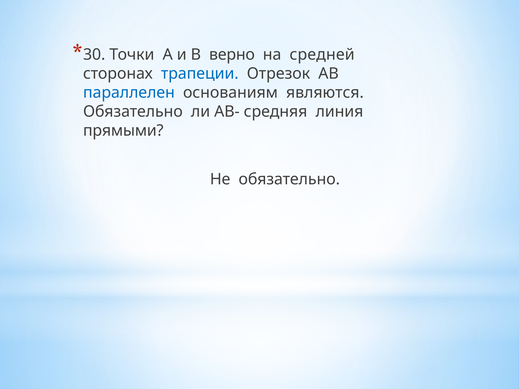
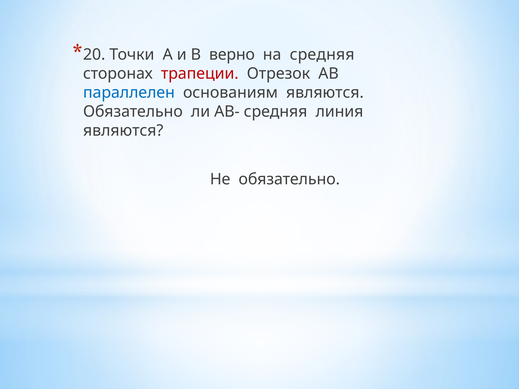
30: 30 -> 20 (94, 55)
на средней: средней -> средняя (322, 55)
трапеции colour: blue -> red (200, 74)
прямыми: прямыми -> являются (123, 131)
